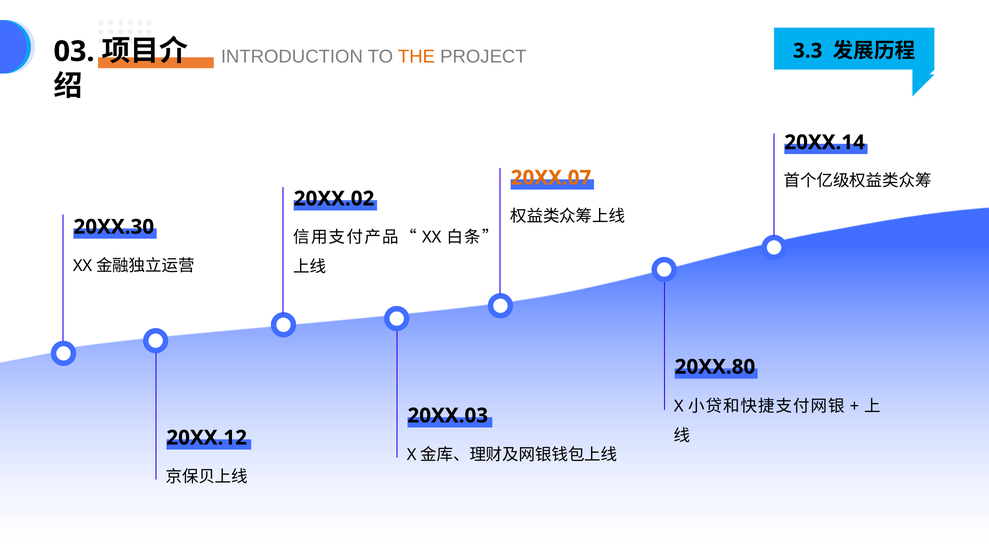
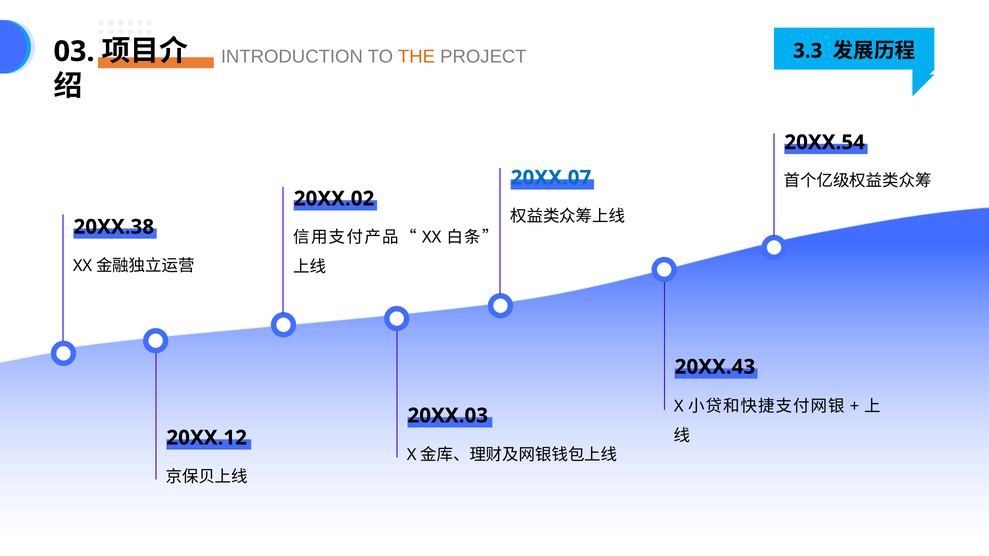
20XX.14: 20XX.14 -> 20XX.54 (825, 142)
20XX.07 colour: orange -> blue (551, 178)
20XX.30: 20XX.30 -> 20XX.38 (114, 227)
20XX.80: 20XX.80 -> 20XX.43 (715, 367)
